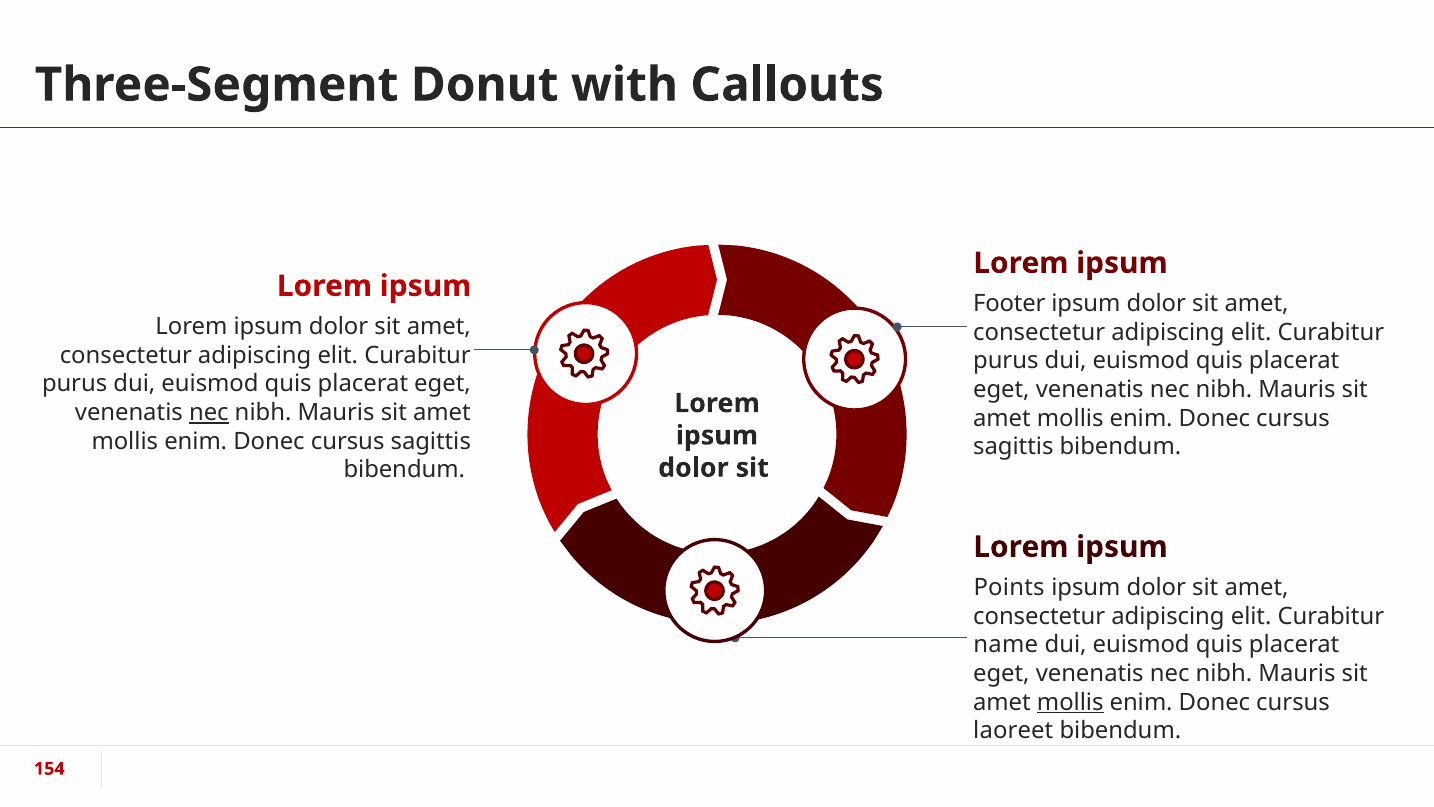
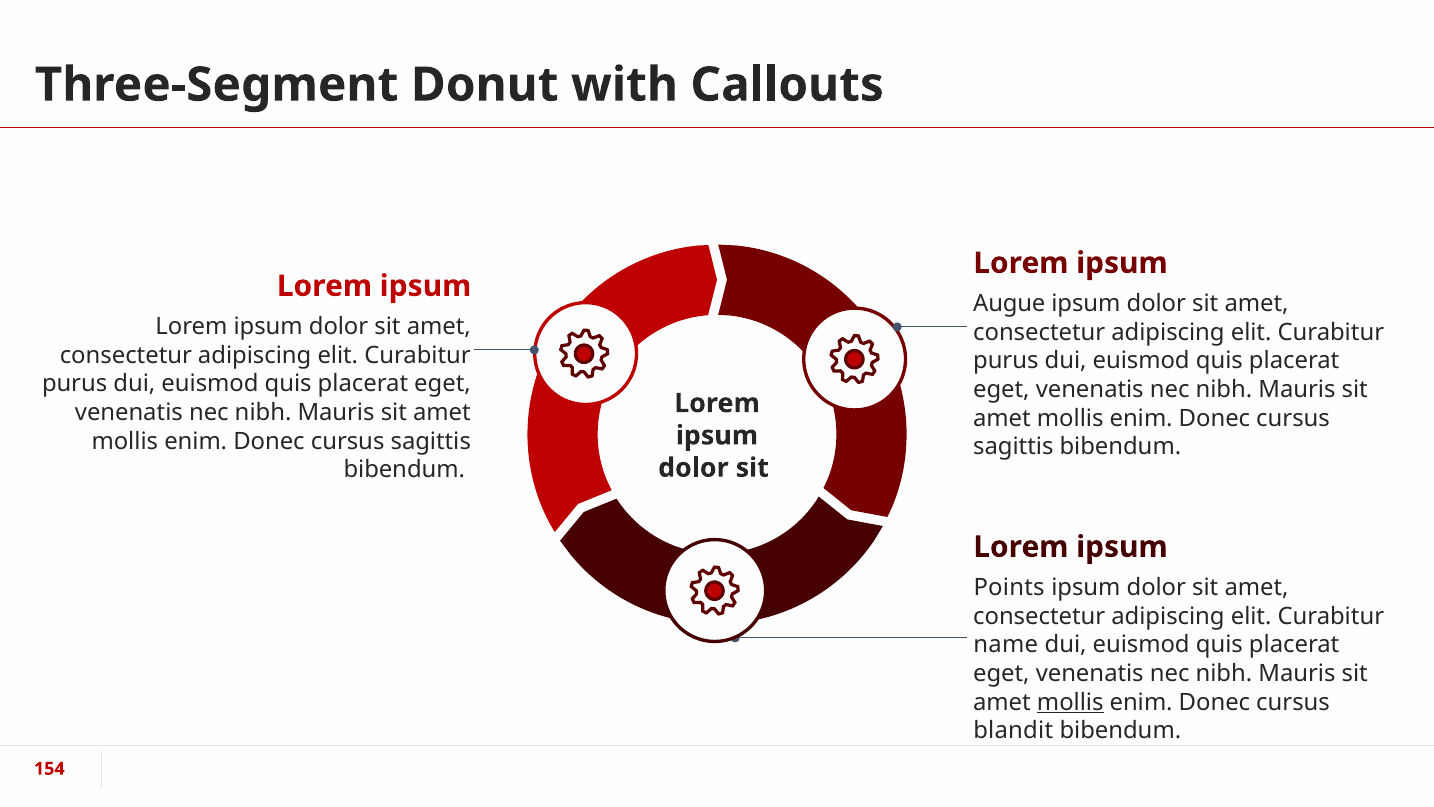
Footer: Footer -> Augue (1009, 303)
nec underline: present -> none (209, 412)
laoreet: laoreet -> blandit (1013, 731)
